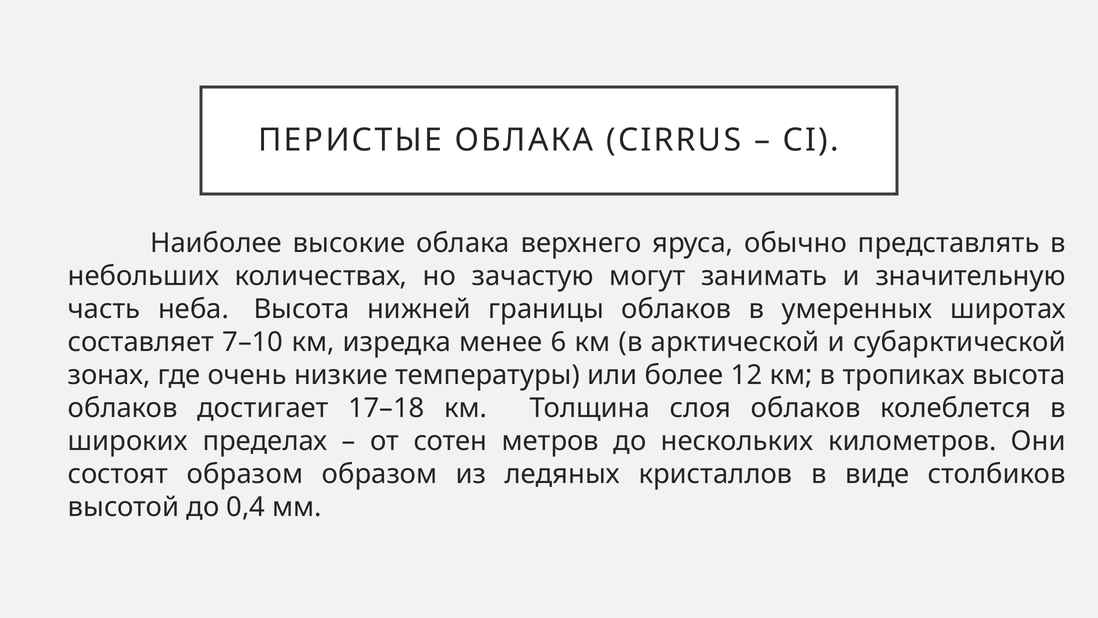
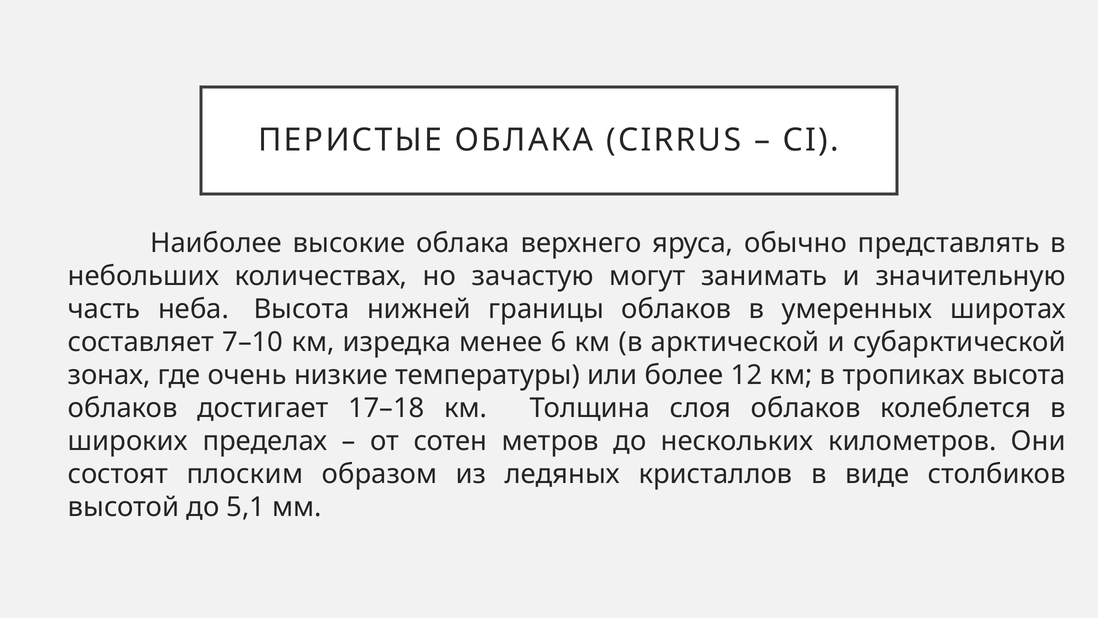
состоят образом: образом -> плоским (245, 474)
0,4: 0,4 -> 5,1 (246, 507)
